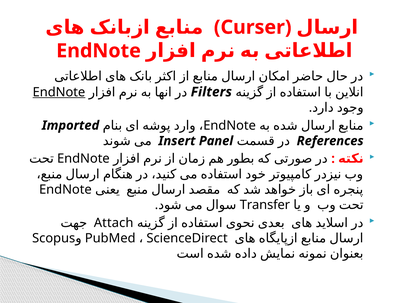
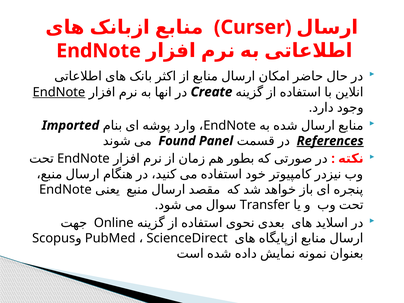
Filters: Filters -> Create (211, 92)
Insert: Insert -> Found (177, 141)
References underline: none -> present (330, 141)
Attach: Attach -> Online (114, 223)
